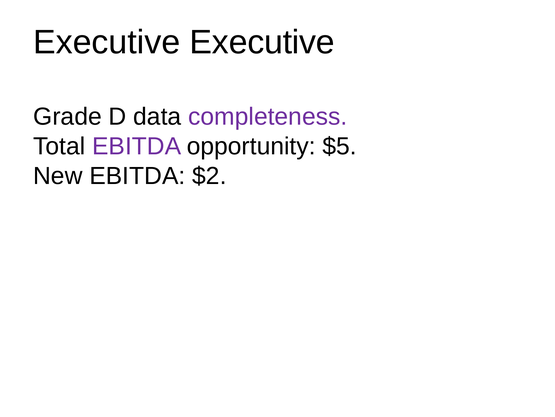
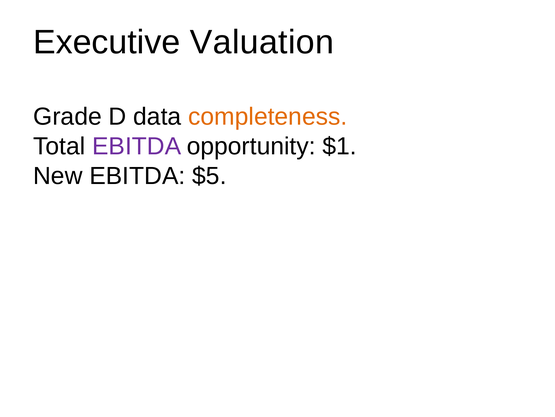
Executive Executive: Executive -> Valuation (262, 42)
completeness colour: purple -> orange (268, 116)
$5: $5 -> $1 (340, 146)
$2: $2 -> $5 (209, 176)
